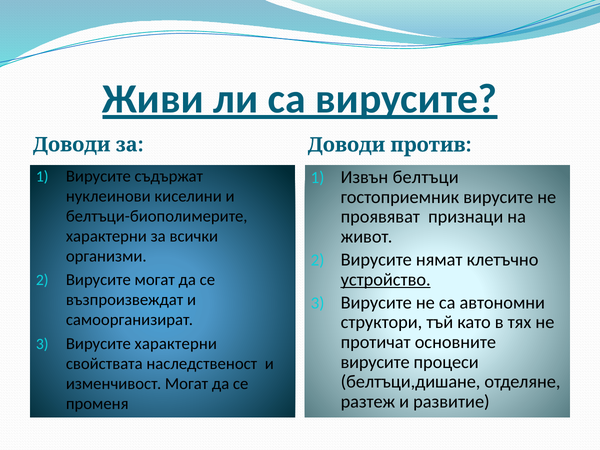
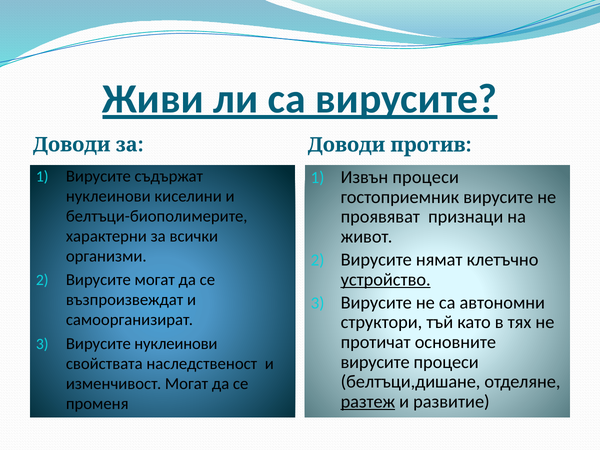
Извън белтъци: белтъци -> процеси (426, 177)
Вирусите характерни: характерни -> нуклеинови (176, 344)
разтеж underline: none -> present (368, 402)
